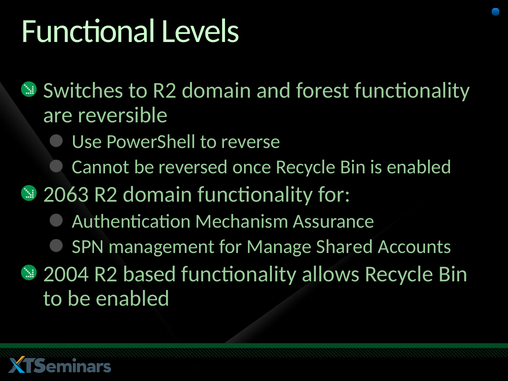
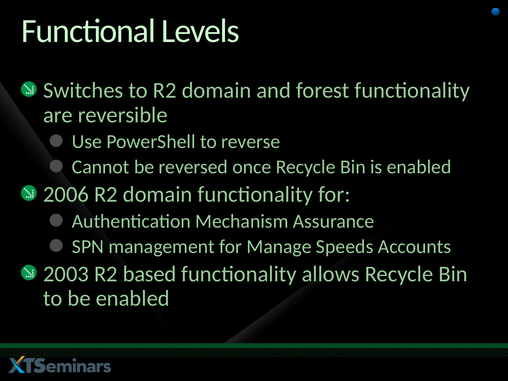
2063: 2063 -> 2006 (66, 194)
Shared: Shared -> Speeds (345, 247)
2004: 2004 -> 2003 (66, 274)
